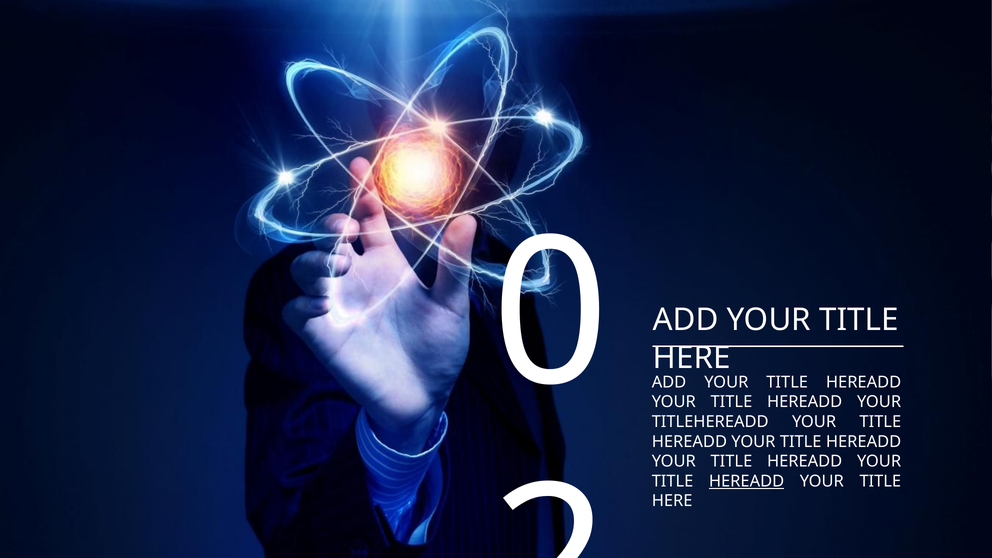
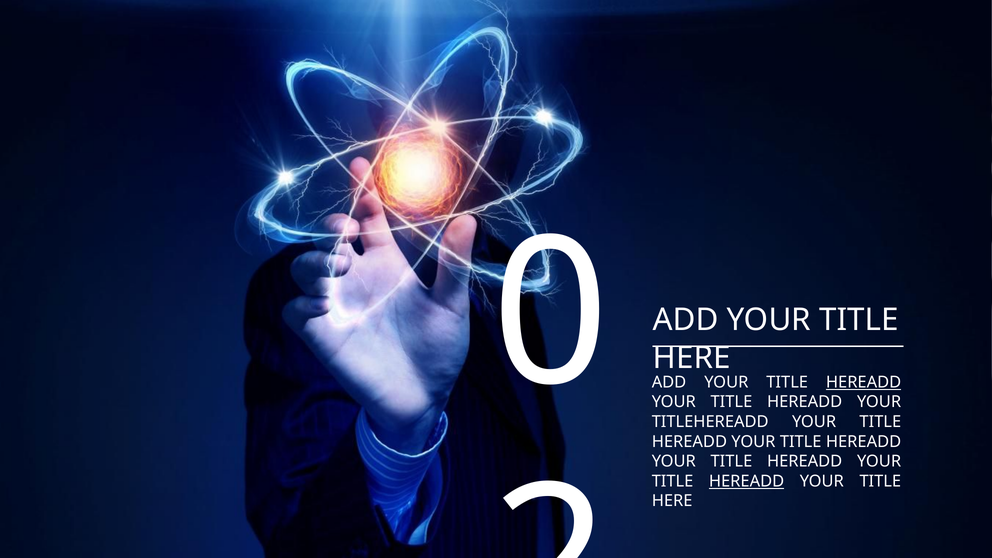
HEREADD underline: none -> present (864, 382)
